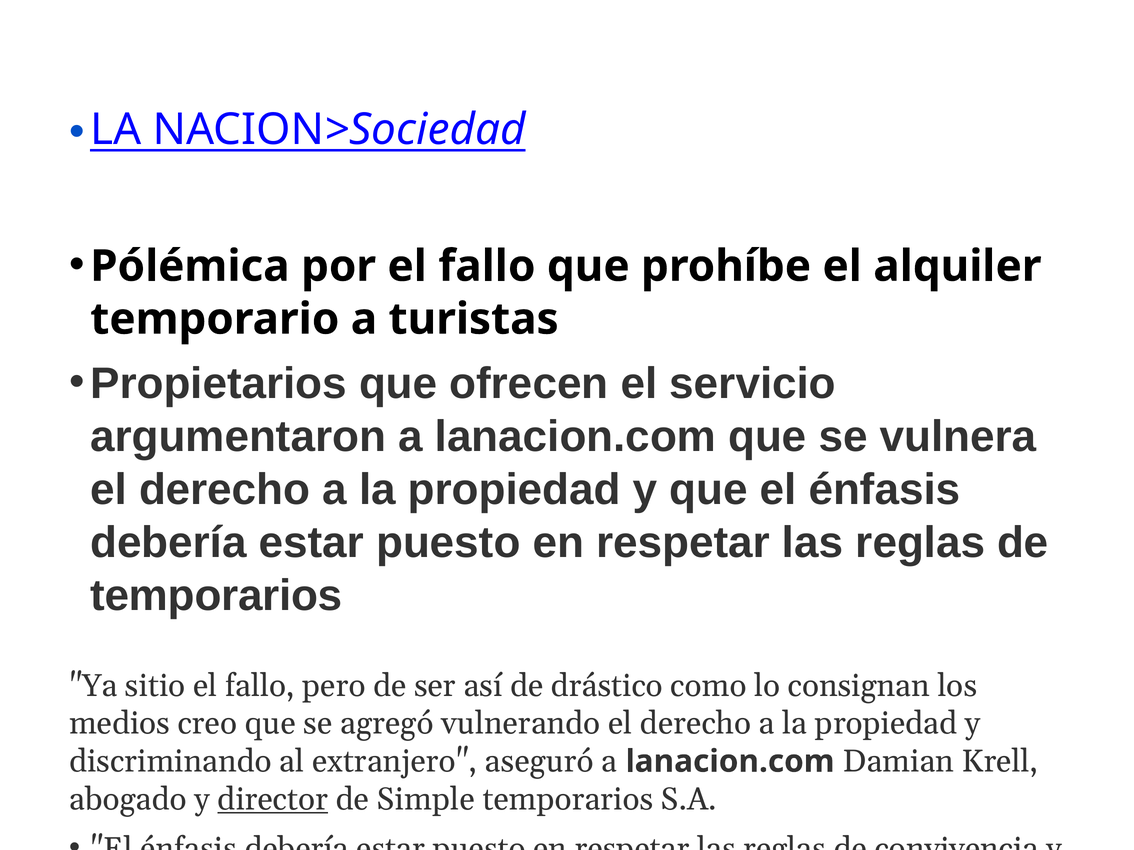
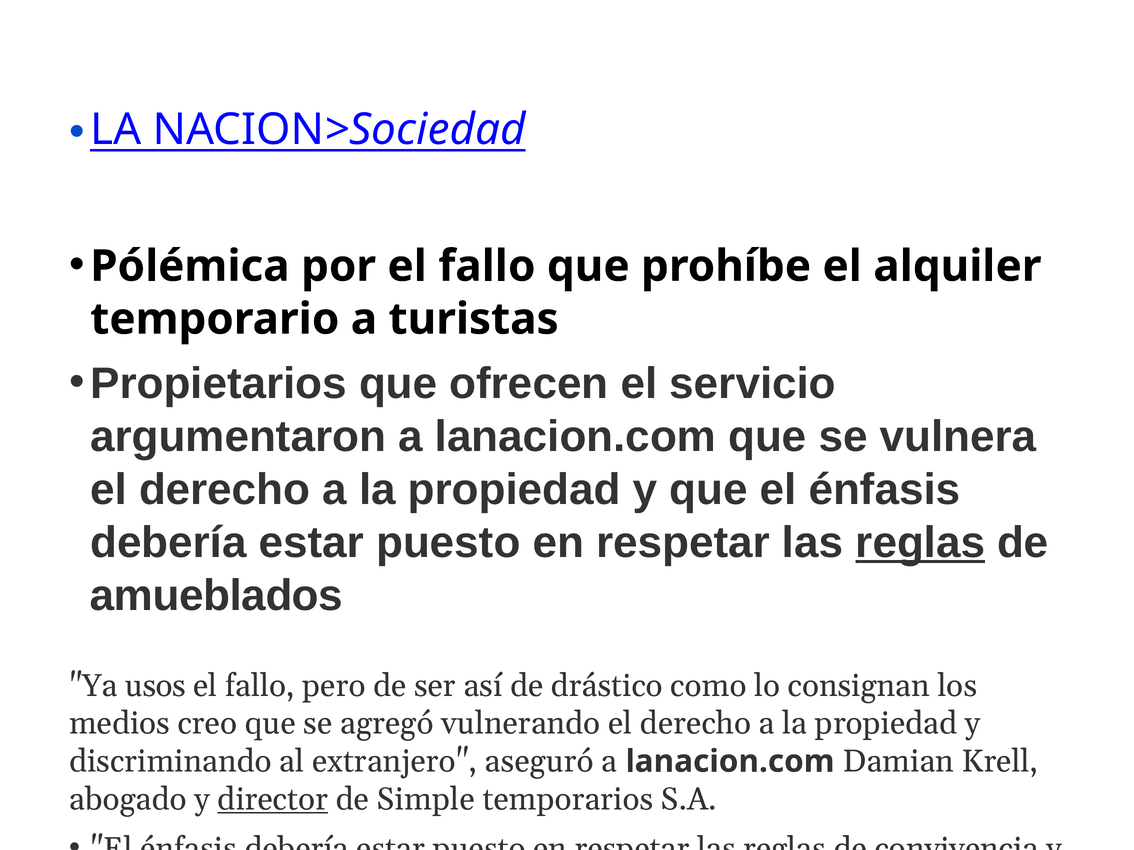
reglas underline: none -> present (920, 543)
temporarios: temporarios -> amueblados (216, 596)
sitio: sitio -> usos (155, 686)
